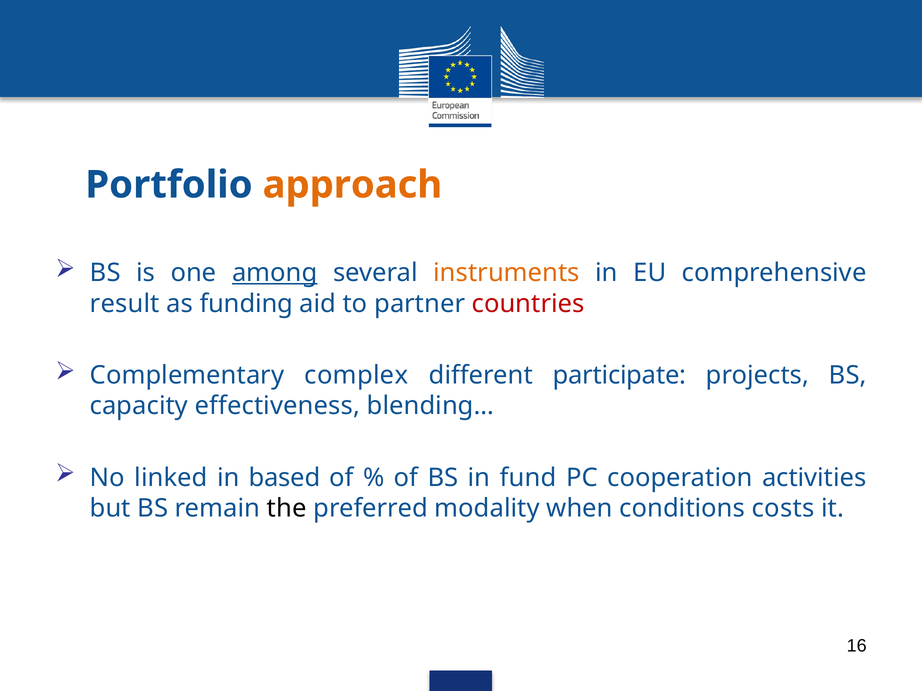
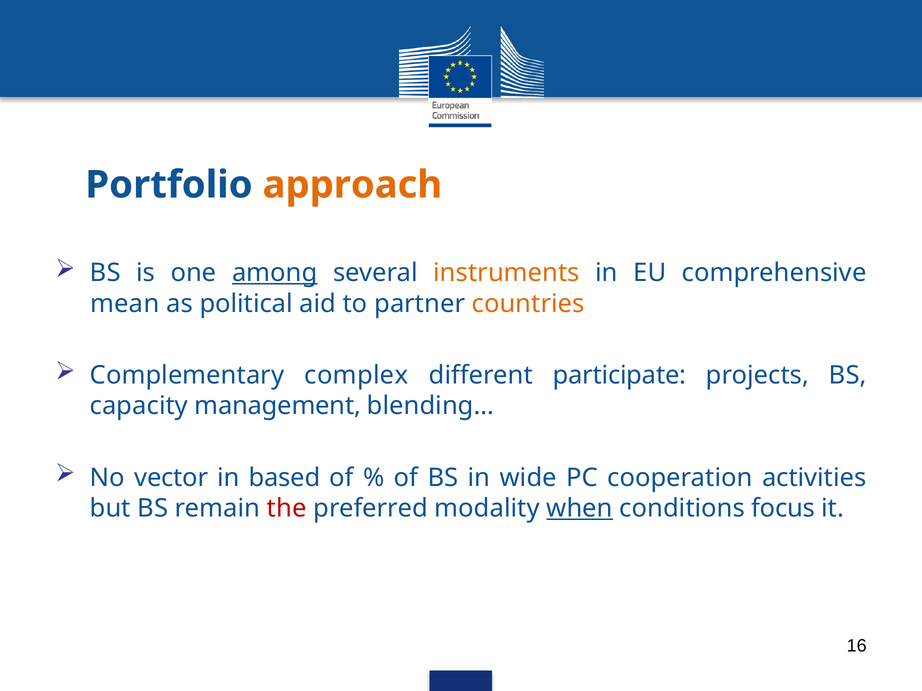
result: result -> mean (125, 304)
funding: funding -> political (246, 304)
countries colour: red -> orange (528, 304)
effectiveness: effectiveness -> management (278, 406)
linked: linked -> vector (171, 478)
fund: fund -> wide (528, 478)
the colour: black -> red (287, 509)
when underline: none -> present (580, 509)
costs: costs -> focus (783, 509)
